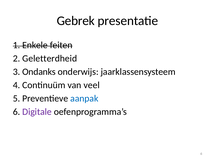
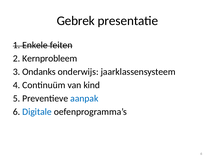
Geletterdheid: Geletterdheid -> Kernprobleem (50, 58)
veel: veel -> kind (92, 85)
Digitale colour: purple -> blue (37, 112)
